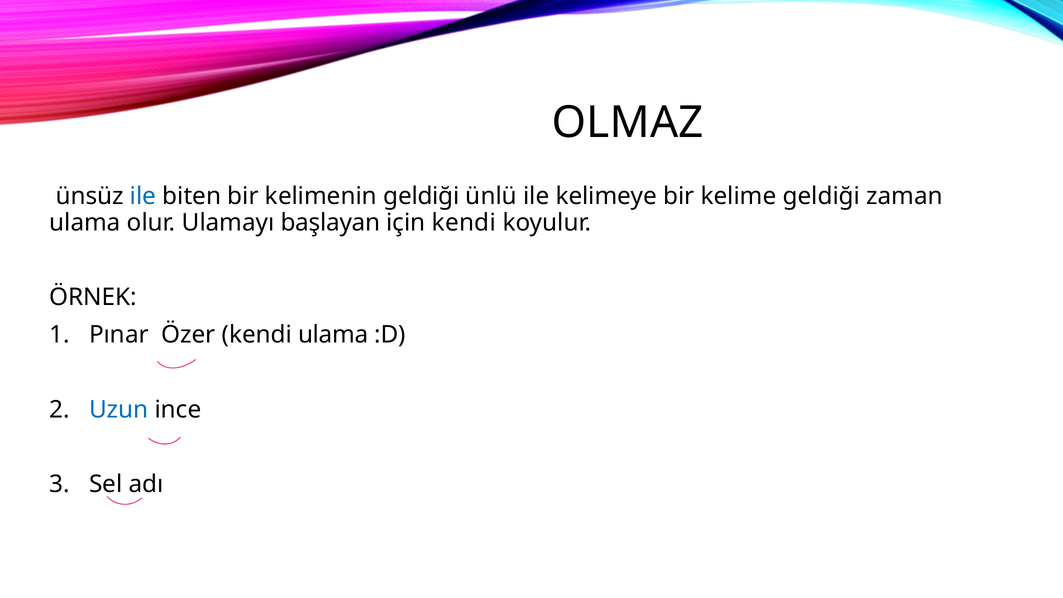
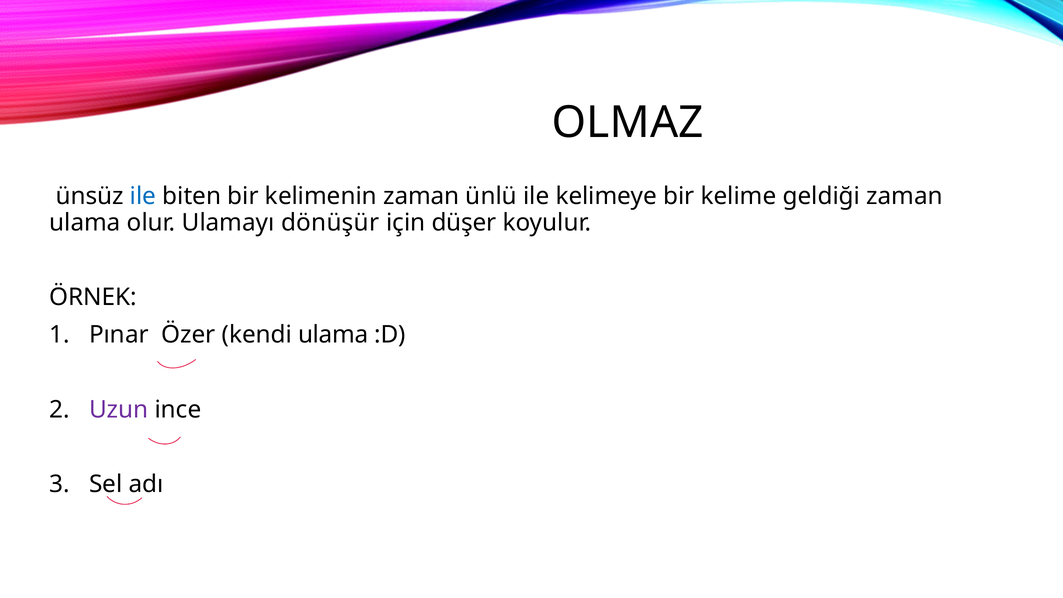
kelimenin geldiği: geldiği -> zaman (421, 196)
başlayan: başlayan -> dönüşür (330, 223)
için kendi: kendi -> düşer (464, 223)
Uzun colour: blue -> purple (119, 410)
